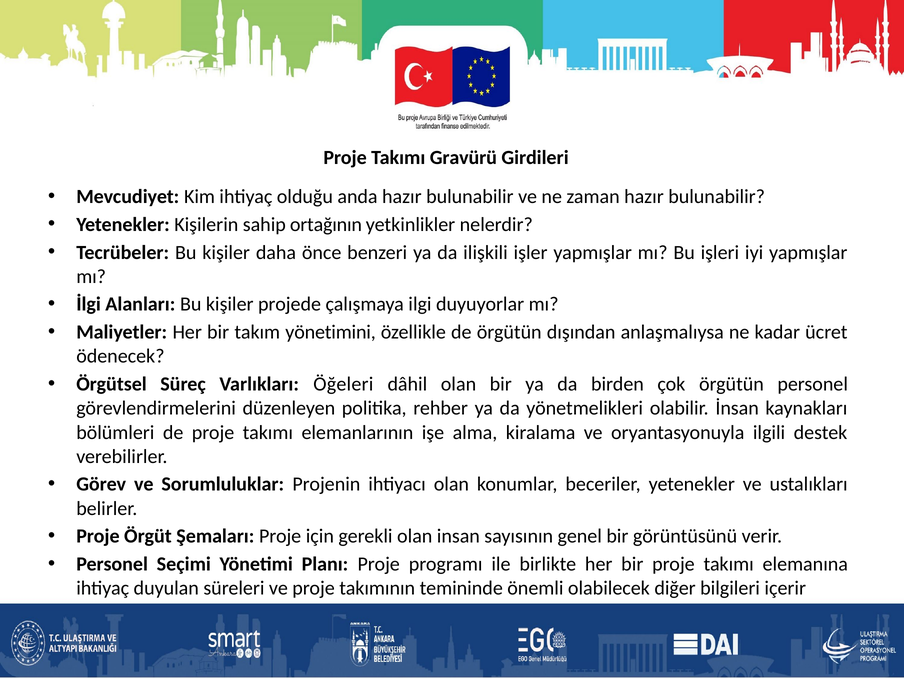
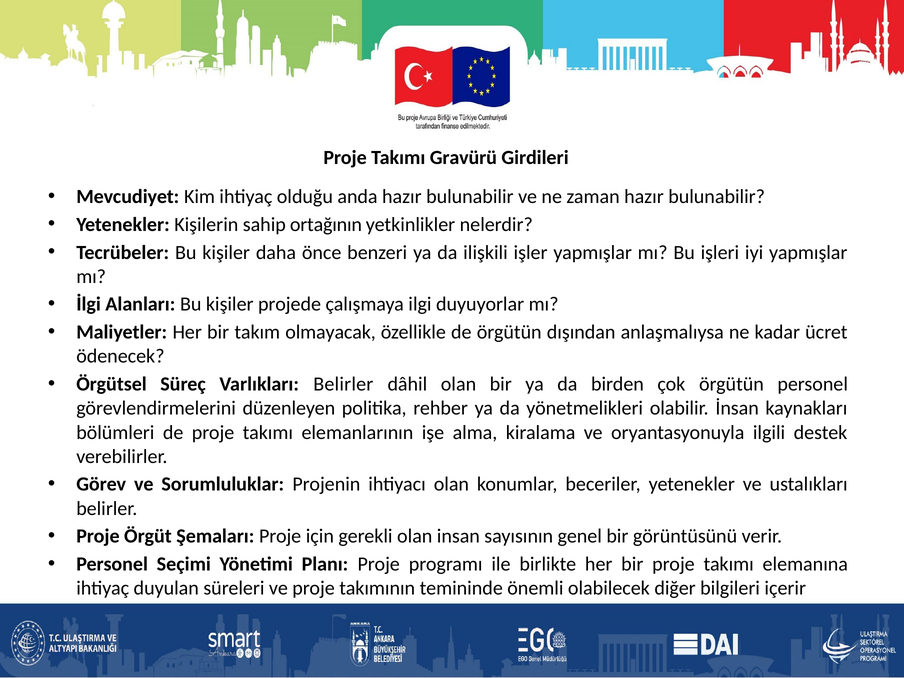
yönetimini: yönetimini -> olmayacak (331, 332)
Varlıkları Öğeleri: Öğeleri -> Belirler (343, 384)
